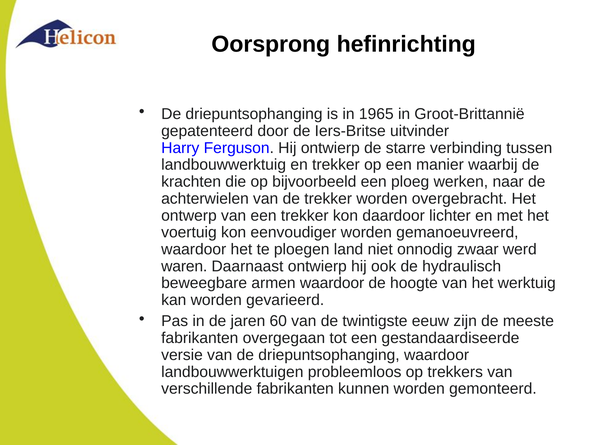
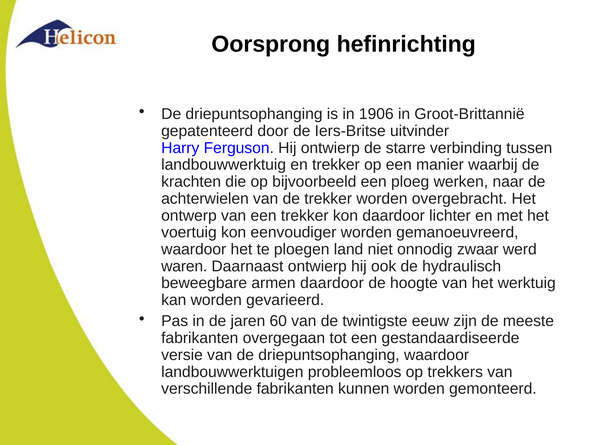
1965: 1965 -> 1906 (376, 114)
armen waardoor: waardoor -> daardoor (332, 283)
